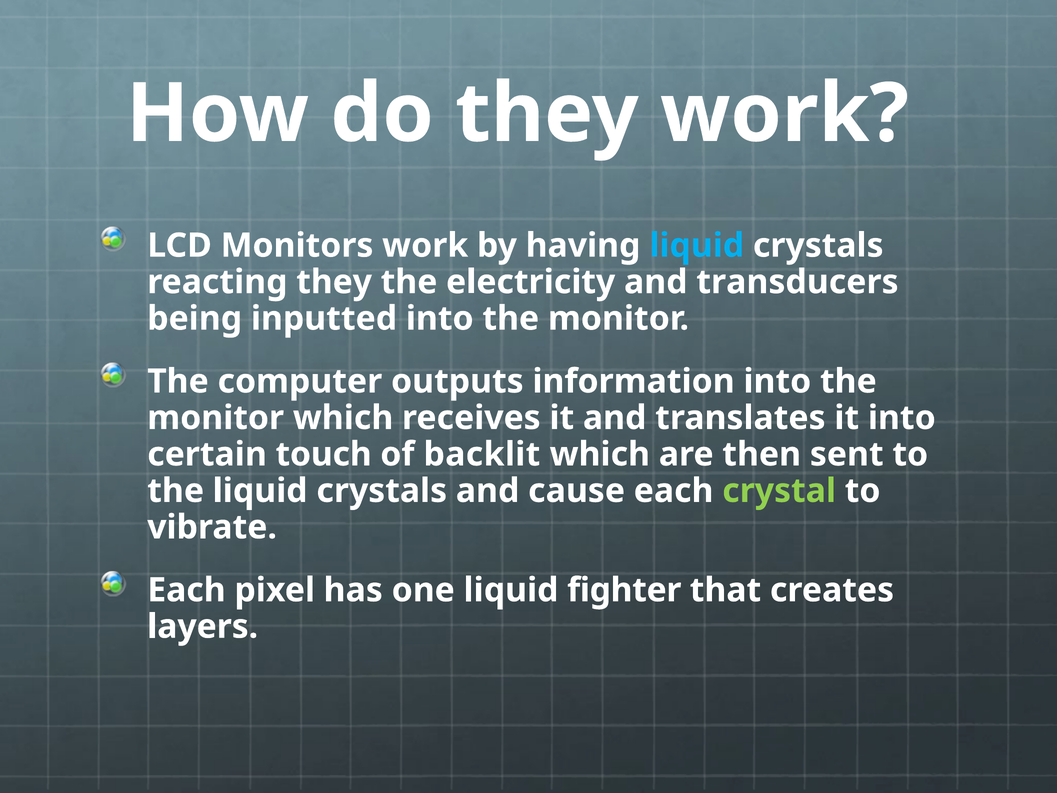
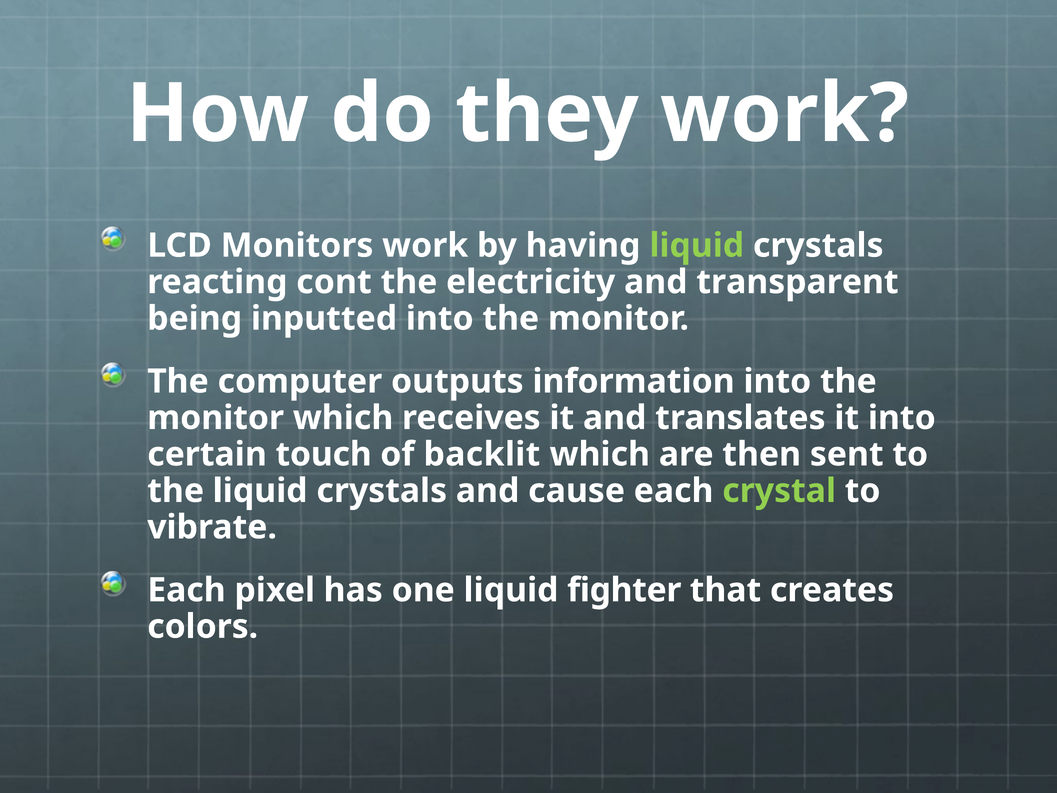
liquid colour: light blue -> light green (697, 245)
reacting they: they -> cont (334, 282)
transducers: transducers -> transparent (797, 282)
layers: layers -> colors (203, 626)
